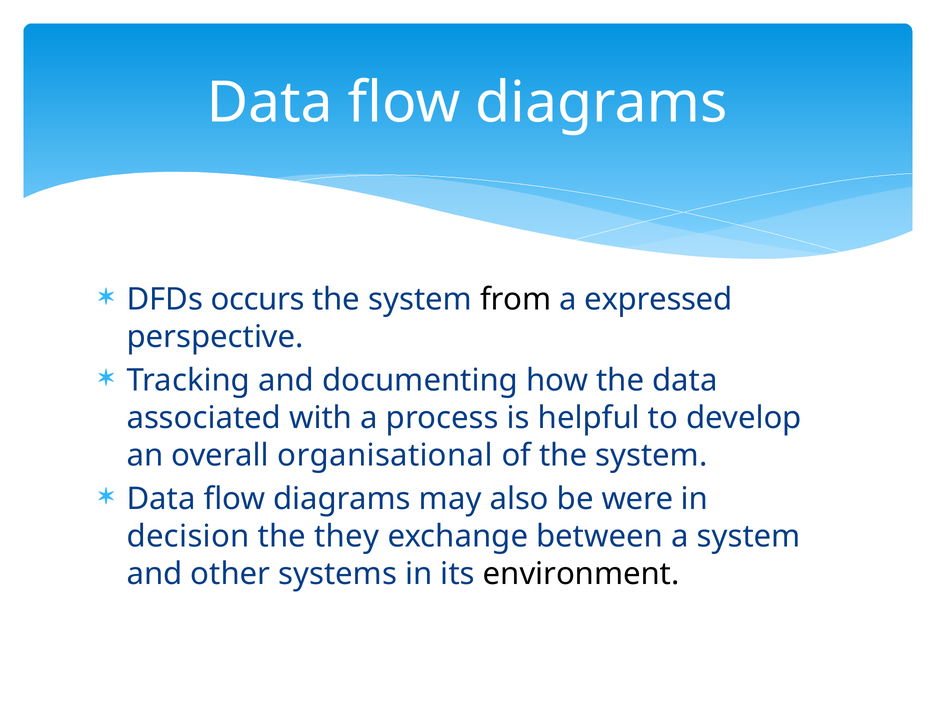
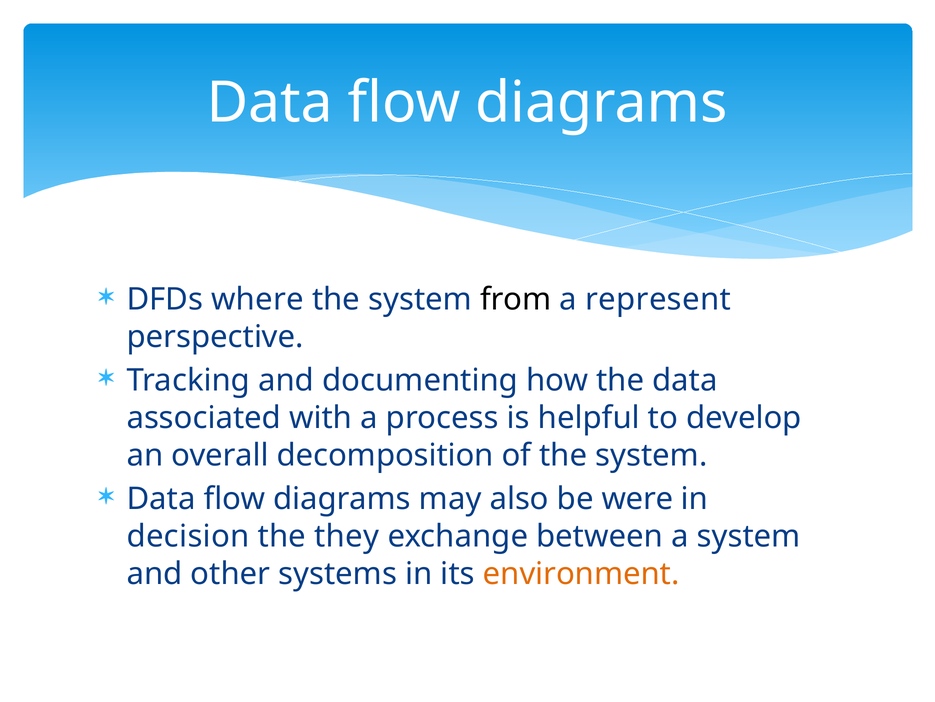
occurs: occurs -> where (258, 299)
expressed: expressed -> represent (658, 299)
organisational: organisational -> decomposition (385, 455)
environment colour: black -> orange (581, 573)
